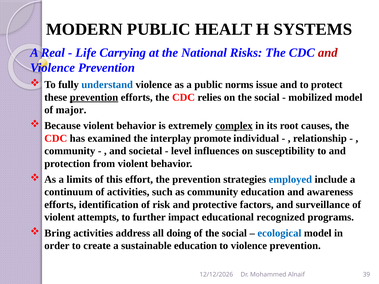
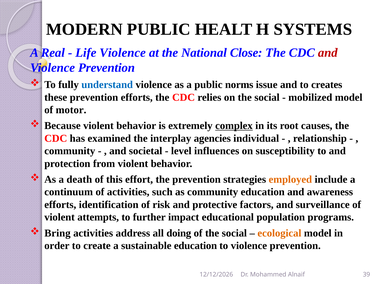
Life Carrying: Carrying -> Violence (123, 53)
Risks: Risks -> Close (246, 53)
protect: protect -> creates (327, 85)
prevention underline: present -> none (94, 97)
major: major -> motor (71, 110)
promote: promote -> agencies (212, 138)
limits: limits -> death (79, 180)
employed colour: blue -> orange (290, 180)
recognized: recognized -> population (281, 217)
ecological colour: blue -> orange (279, 233)
